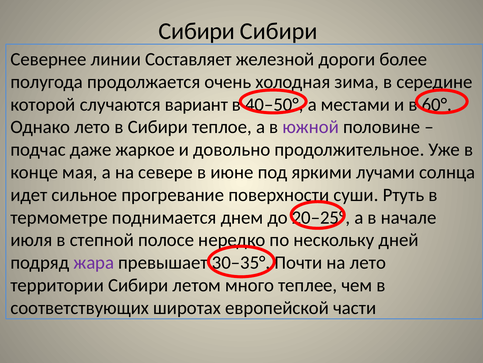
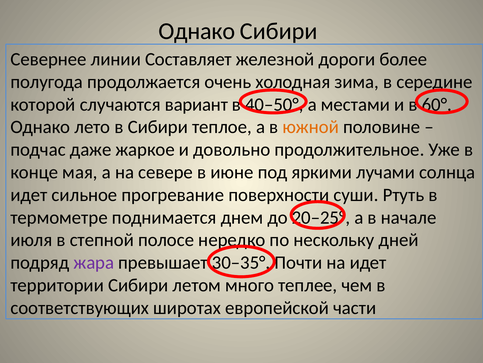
Сибири: Сибири -> Однако (197, 31)
южной colour: purple -> orange (311, 127)
на лето: лето -> идет (368, 262)
